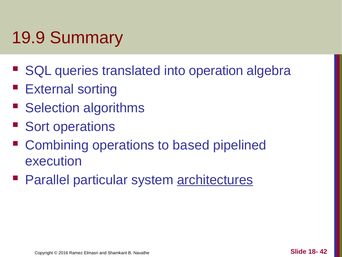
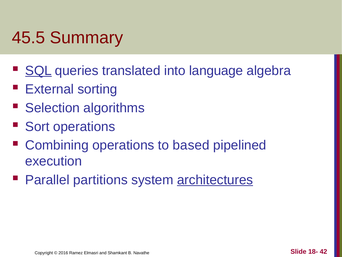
19.9: 19.9 -> 45.5 (29, 38)
SQL underline: none -> present (38, 70)
operation: operation -> language (216, 70)
particular: particular -> partitions (100, 180)
